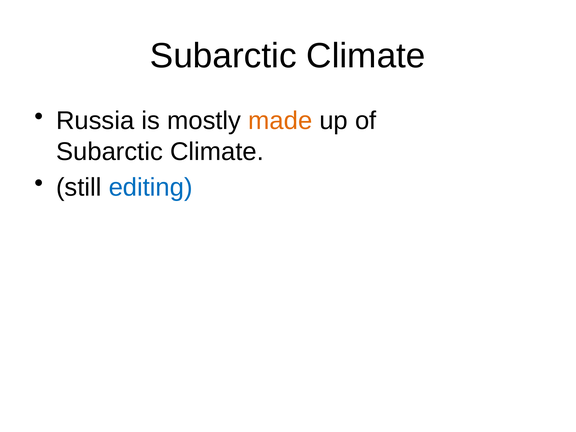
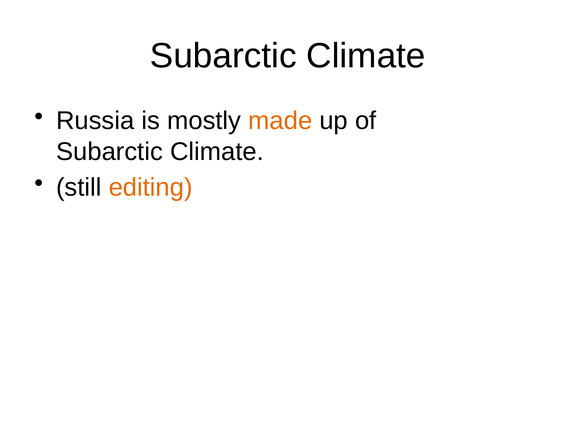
editing colour: blue -> orange (151, 187)
